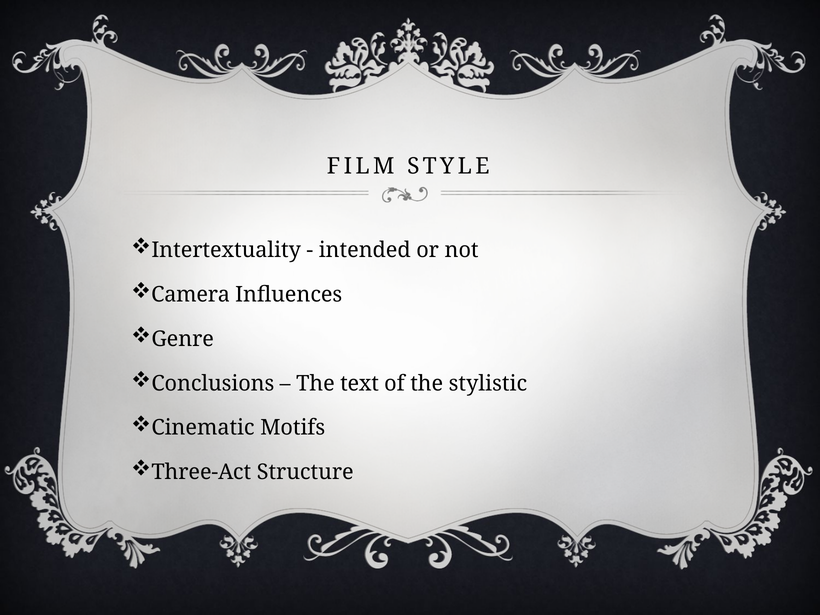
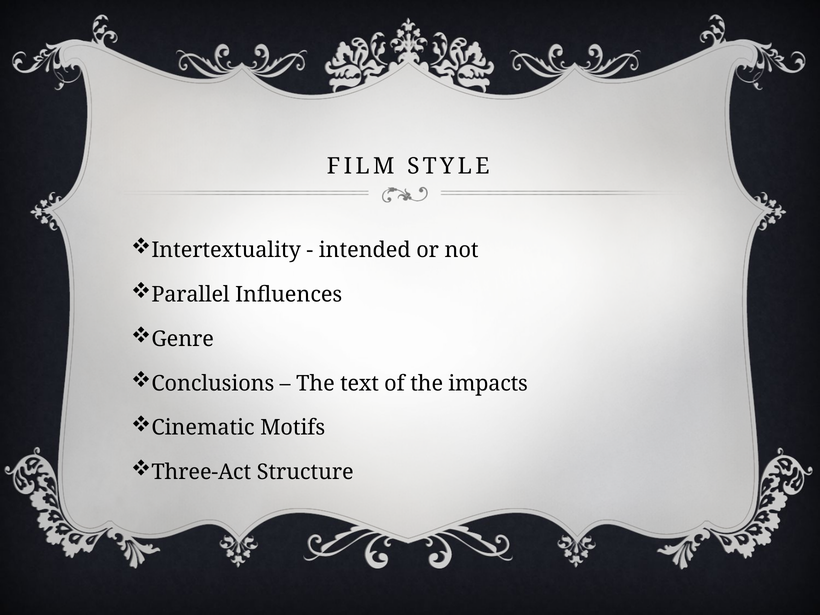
Camera: Camera -> Parallel (191, 295)
stylistic: stylistic -> impacts (488, 383)
